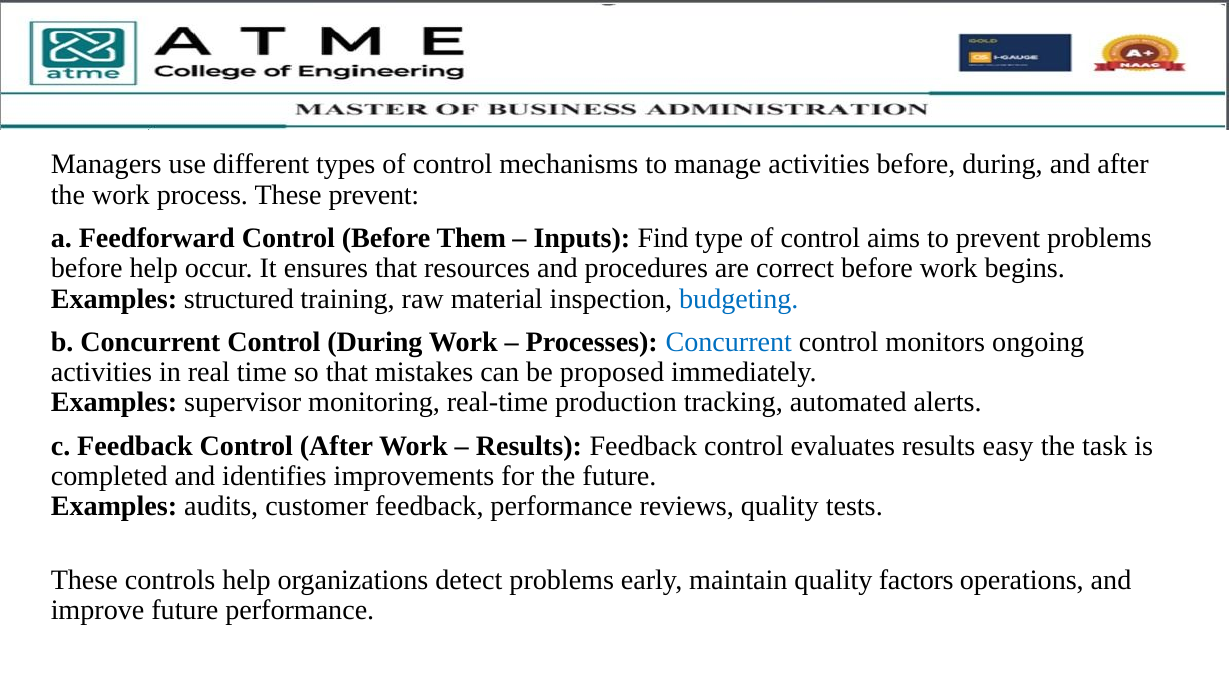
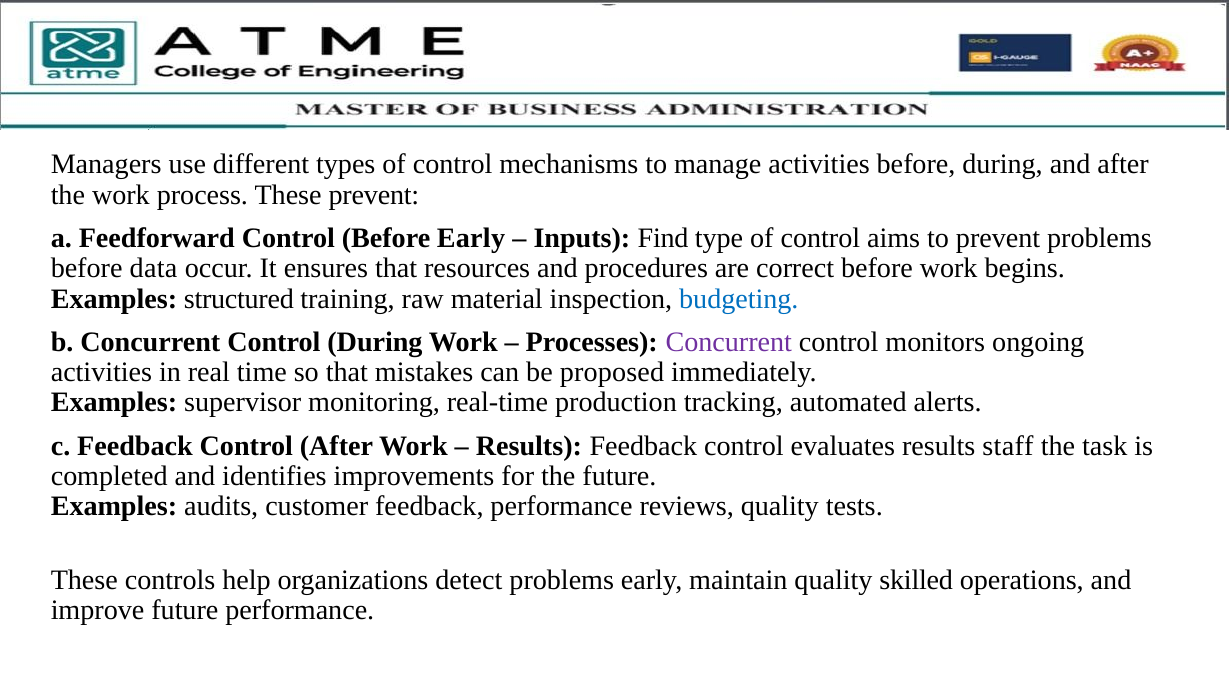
Before Them: Them -> Early (471, 238)
before help: help -> data (154, 269)
Concurrent colour: blue -> purple (729, 342)
easy: easy -> staff (1008, 446)
factors: factors -> skilled (916, 580)
